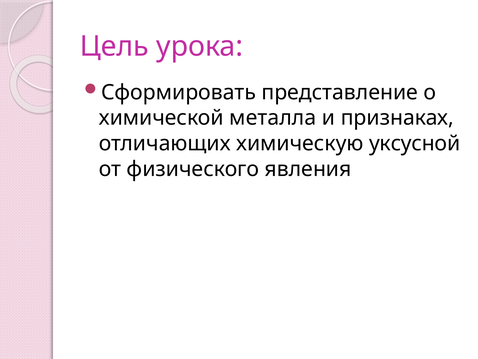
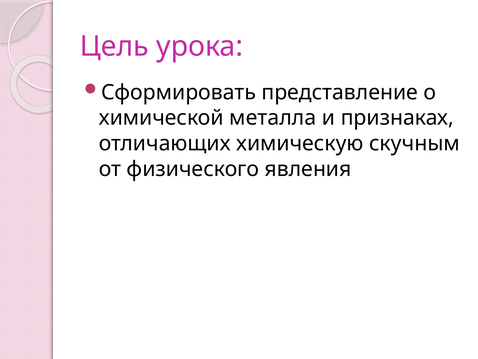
уксусной: уксусной -> скучным (415, 143)
